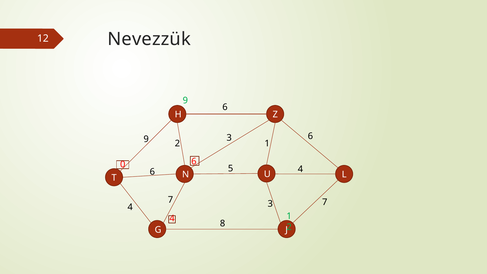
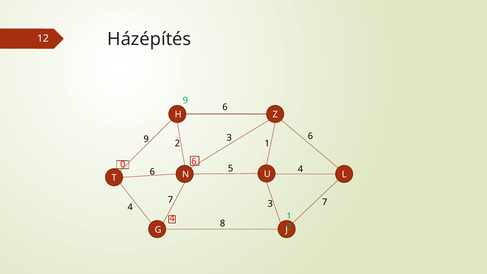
Nevezzük: Nevezzük -> Házépítés (149, 39)
